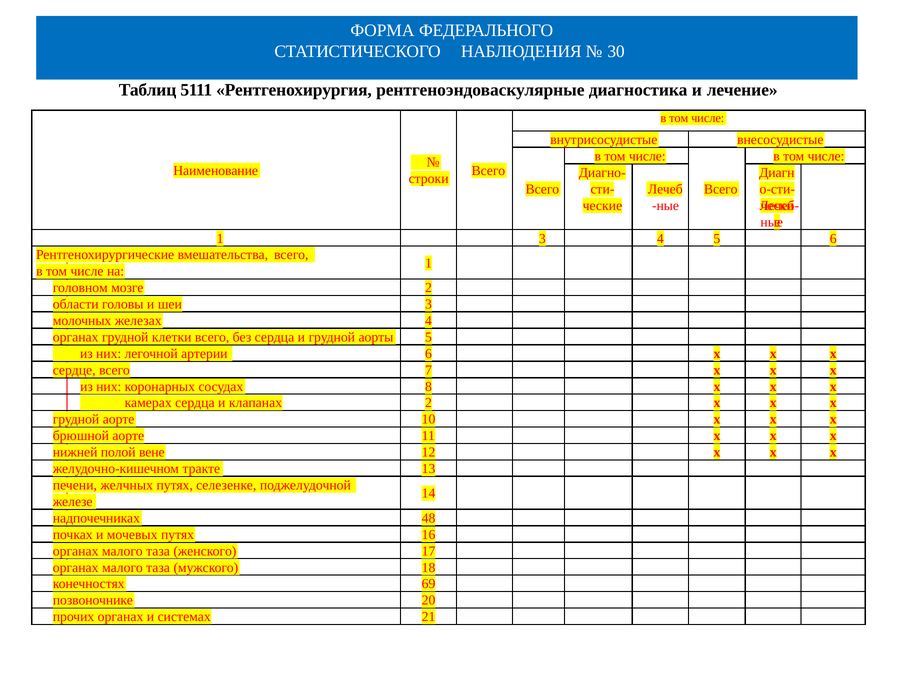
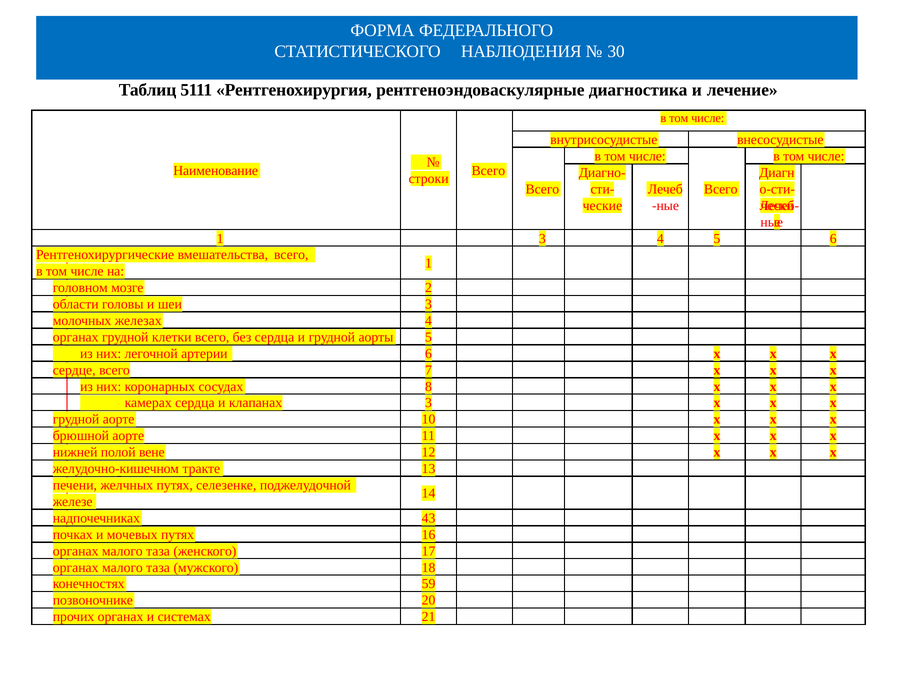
клапанах 2: 2 -> 3 (429, 403)
48: 48 -> 43 (429, 518)
69: 69 -> 59 (429, 584)
